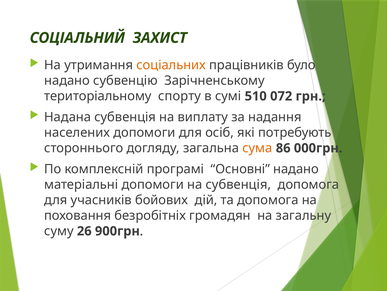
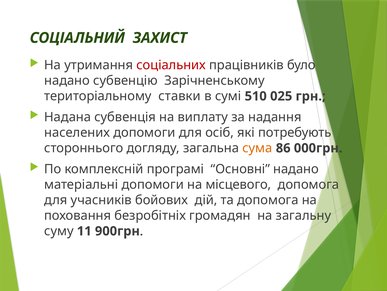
соціальних colour: orange -> red (171, 65)
спорту: спорту -> ставки (180, 96)
072: 072 -> 025 (281, 96)
на субвенція: субвенція -> місцевого (238, 184)
26: 26 -> 11 (84, 231)
